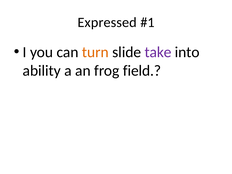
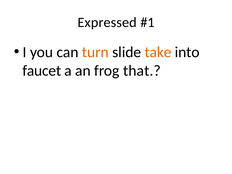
take colour: purple -> orange (158, 52)
ability: ability -> faucet (42, 71)
field: field -> that (142, 71)
